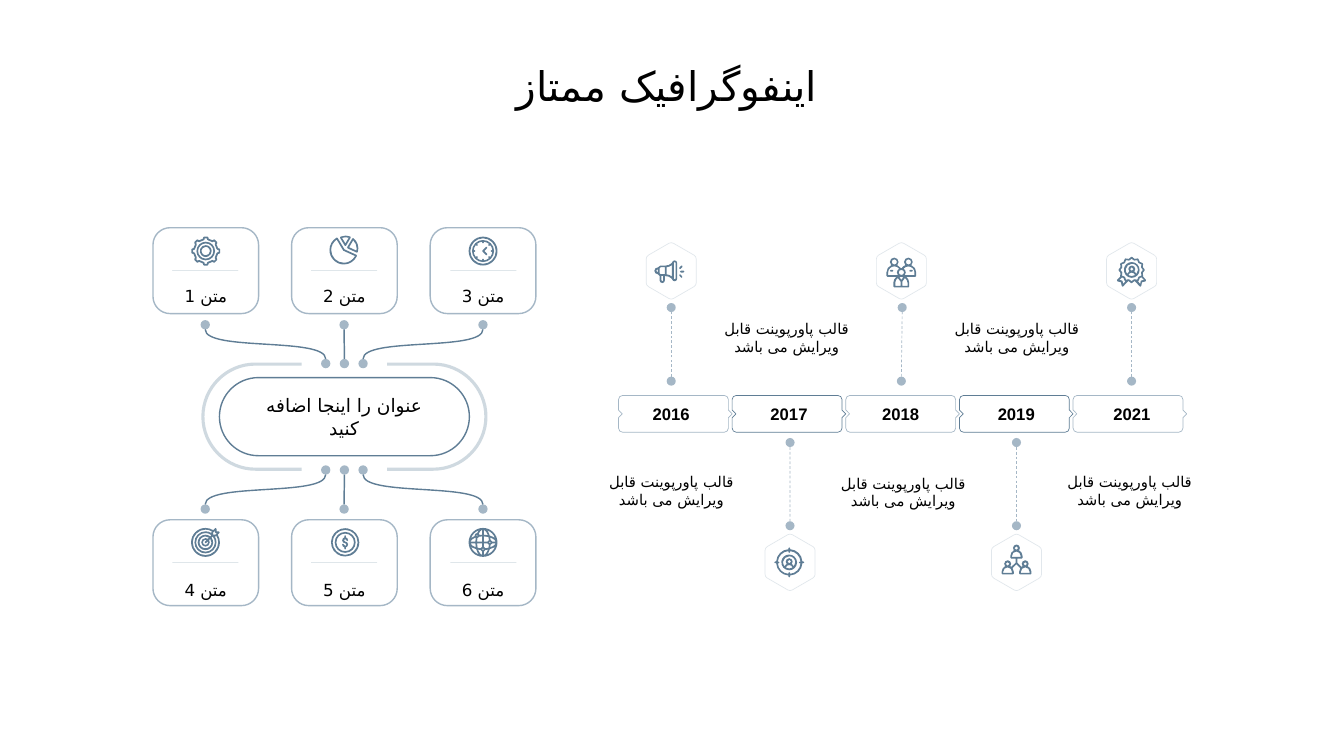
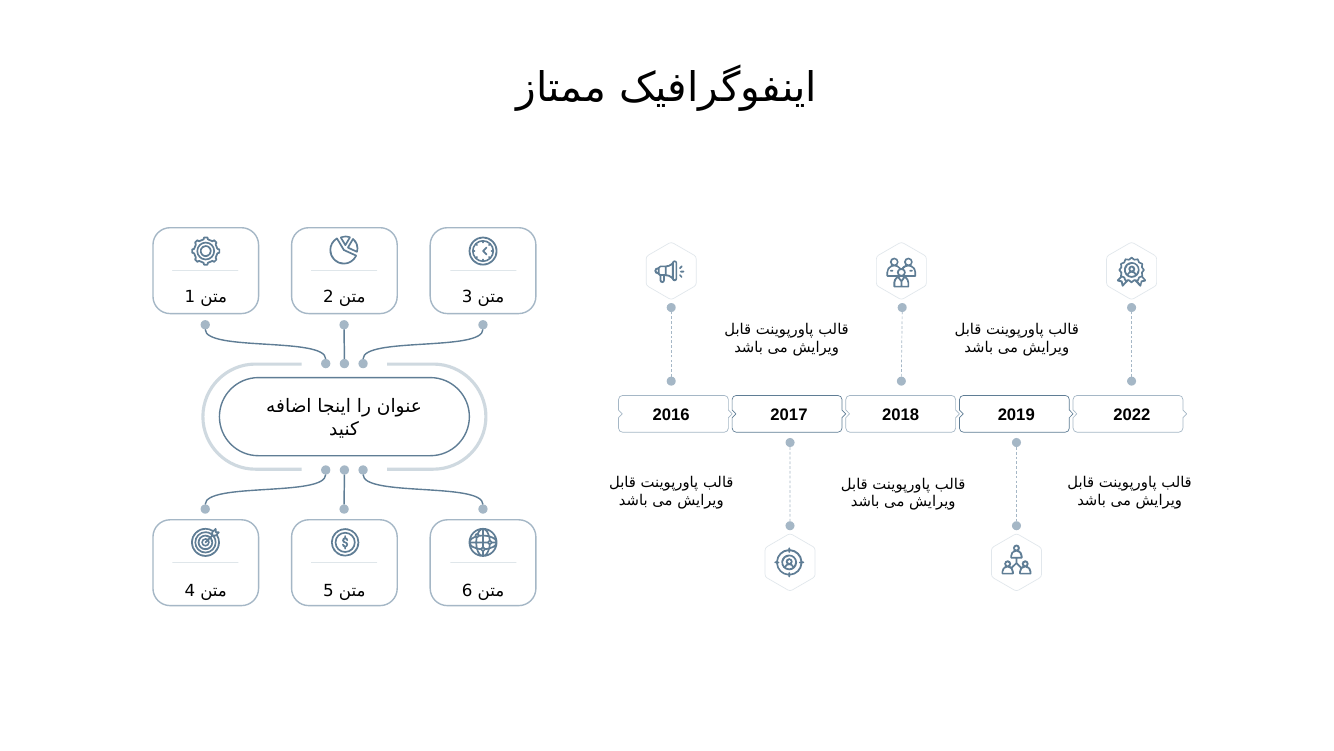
2021: 2021 -> 2022 (1132, 415)
